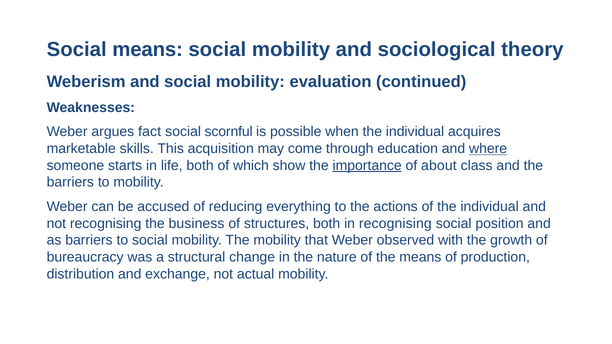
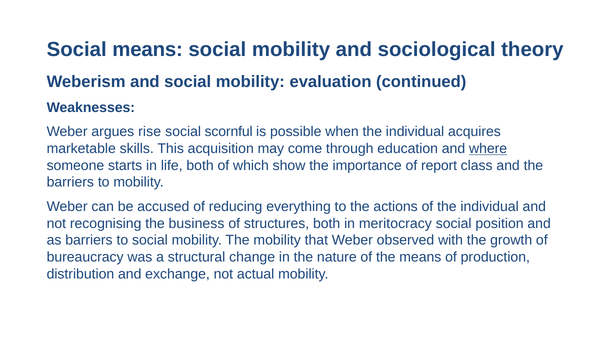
fact: fact -> rise (150, 132)
importance underline: present -> none (367, 166)
about: about -> report (439, 166)
in recognising: recognising -> meritocracy (395, 224)
